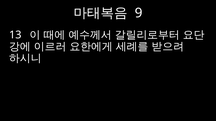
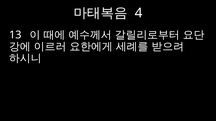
9: 9 -> 4 (139, 13)
